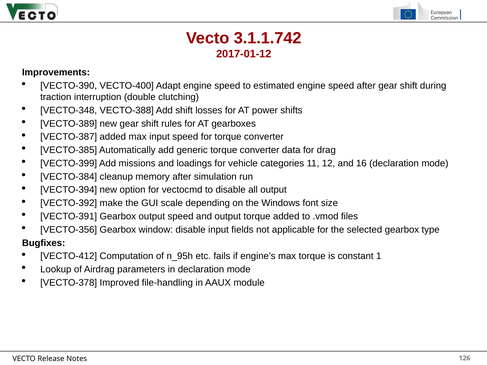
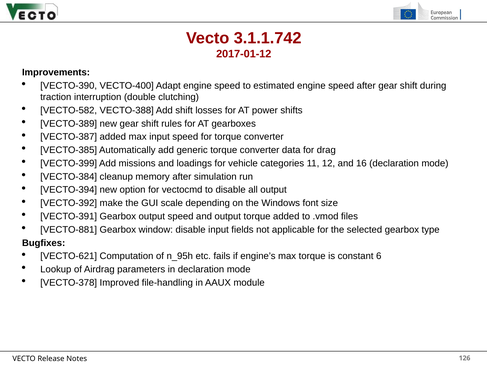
VECTO-348: VECTO-348 -> VECTO-582 (69, 110)
VECTO-356: VECTO-356 -> VECTO-881 (69, 230)
VECTO-412: VECTO-412 -> VECTO-621 (69, 256)
1: 1 -> 6 (379, 256)
